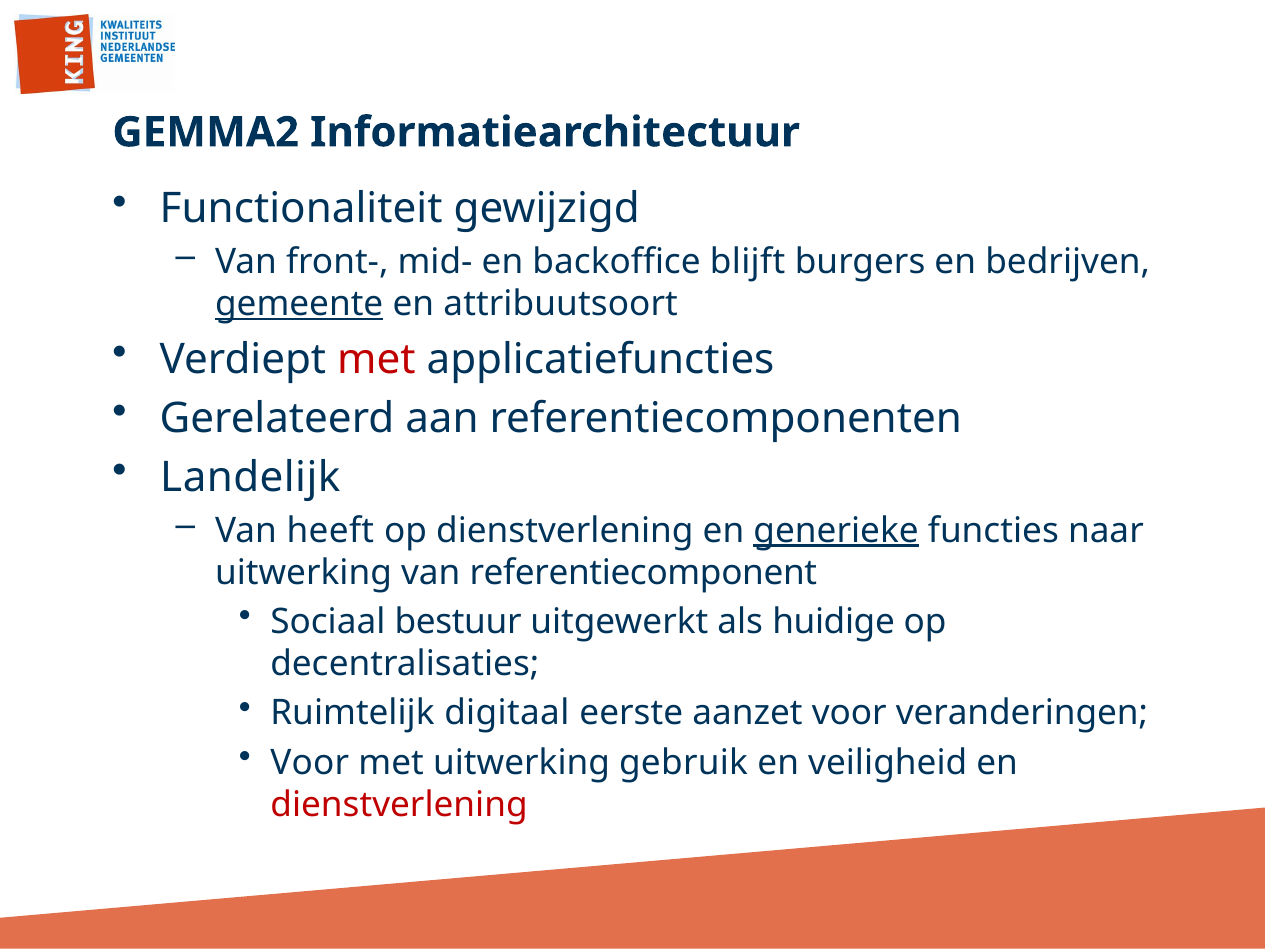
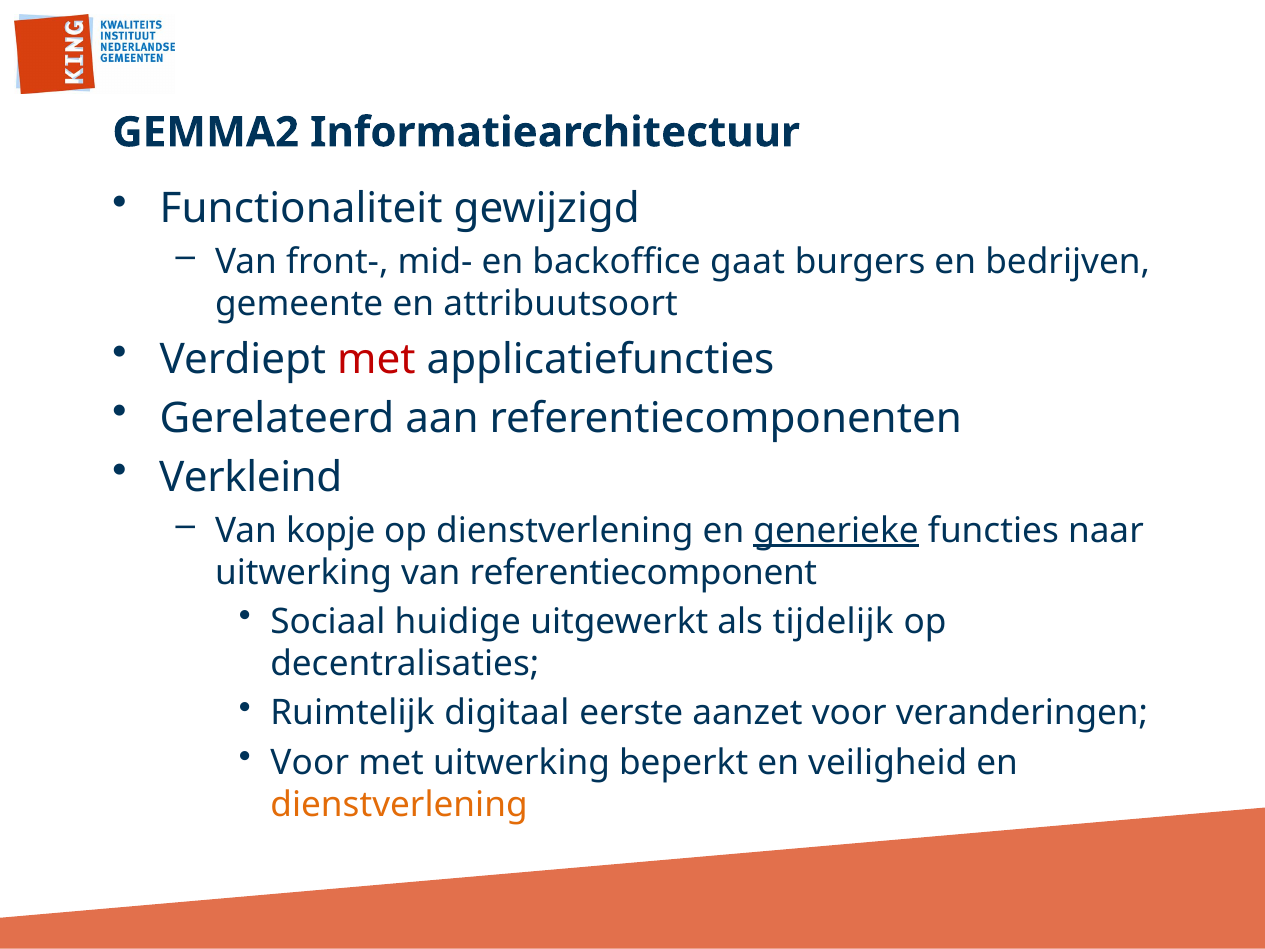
blijft: blijft -> gaat (748, 262)
gemeente underline: present -> none (299, 304)
Landelijk: Landelijk -> Verkleind (251, 477)
heeft: heeft -> kopje (331, 530)
bestuur: bestuur -> huidige (458, 622)
huidige: huidige -> tijdelijk (833, 622)
gebruik: gebruik -> beperkt (684, 762)
dienstverlening colour: red -> orange (399, 804)
